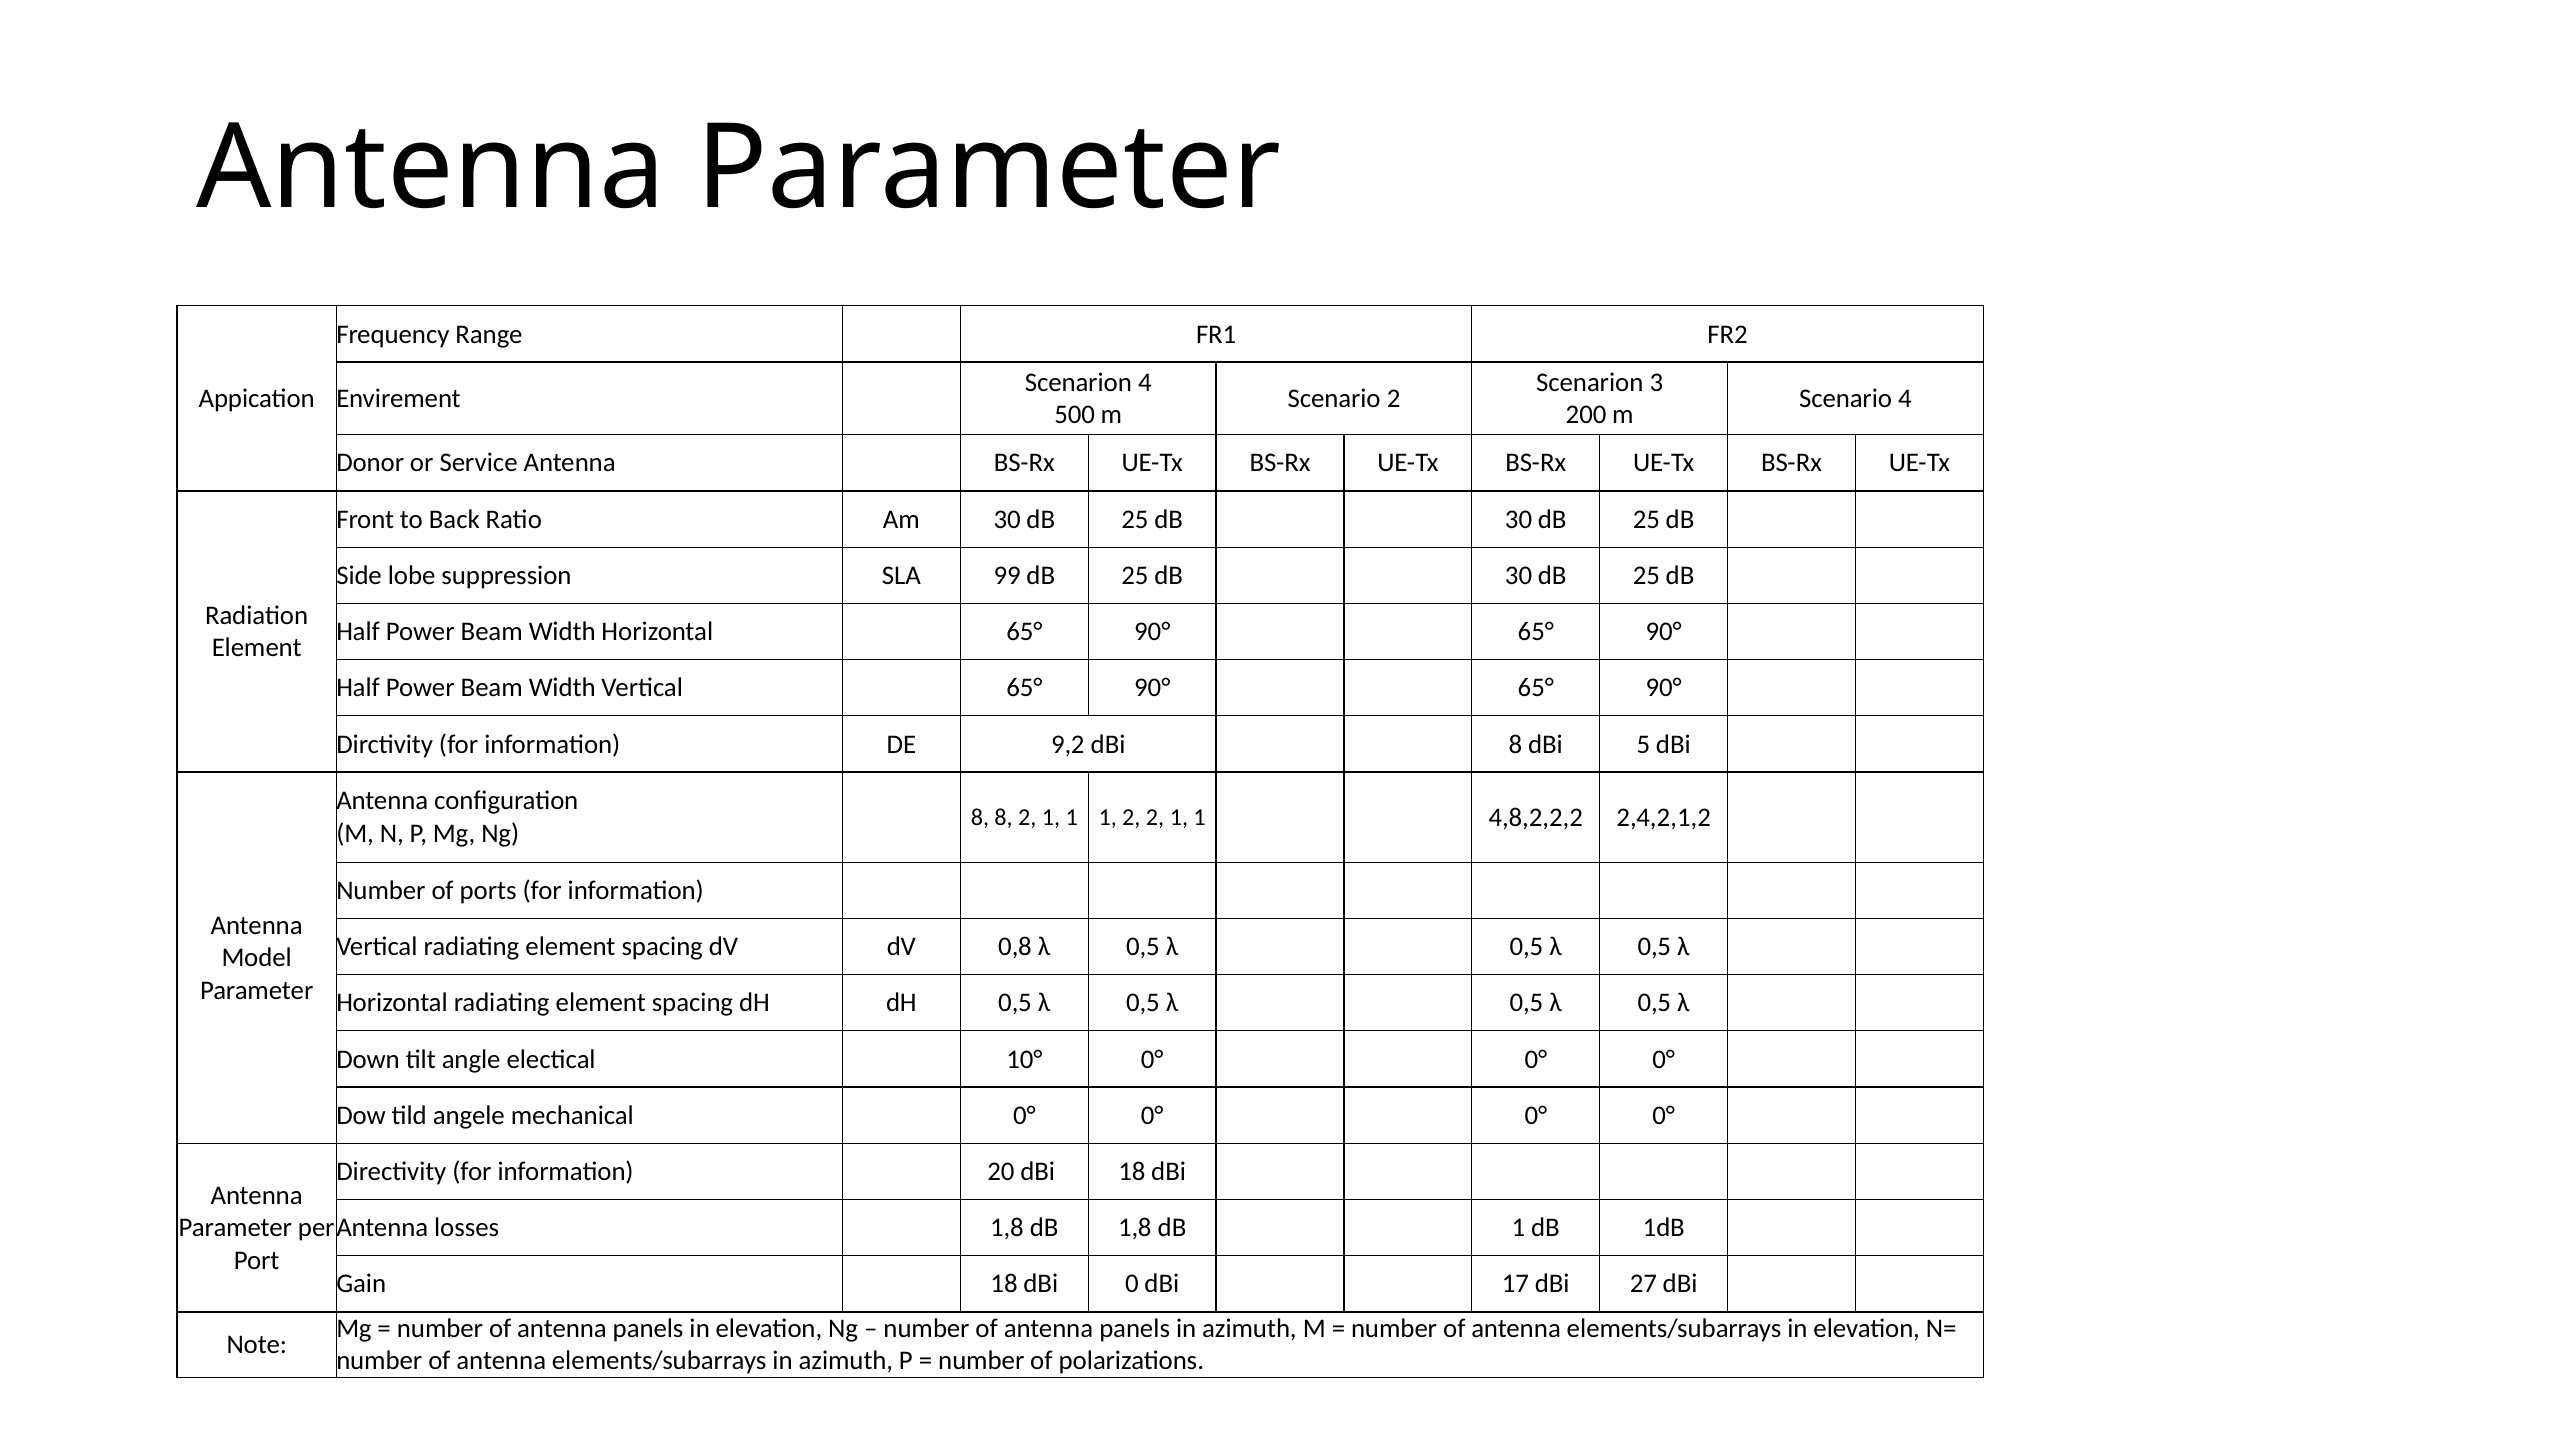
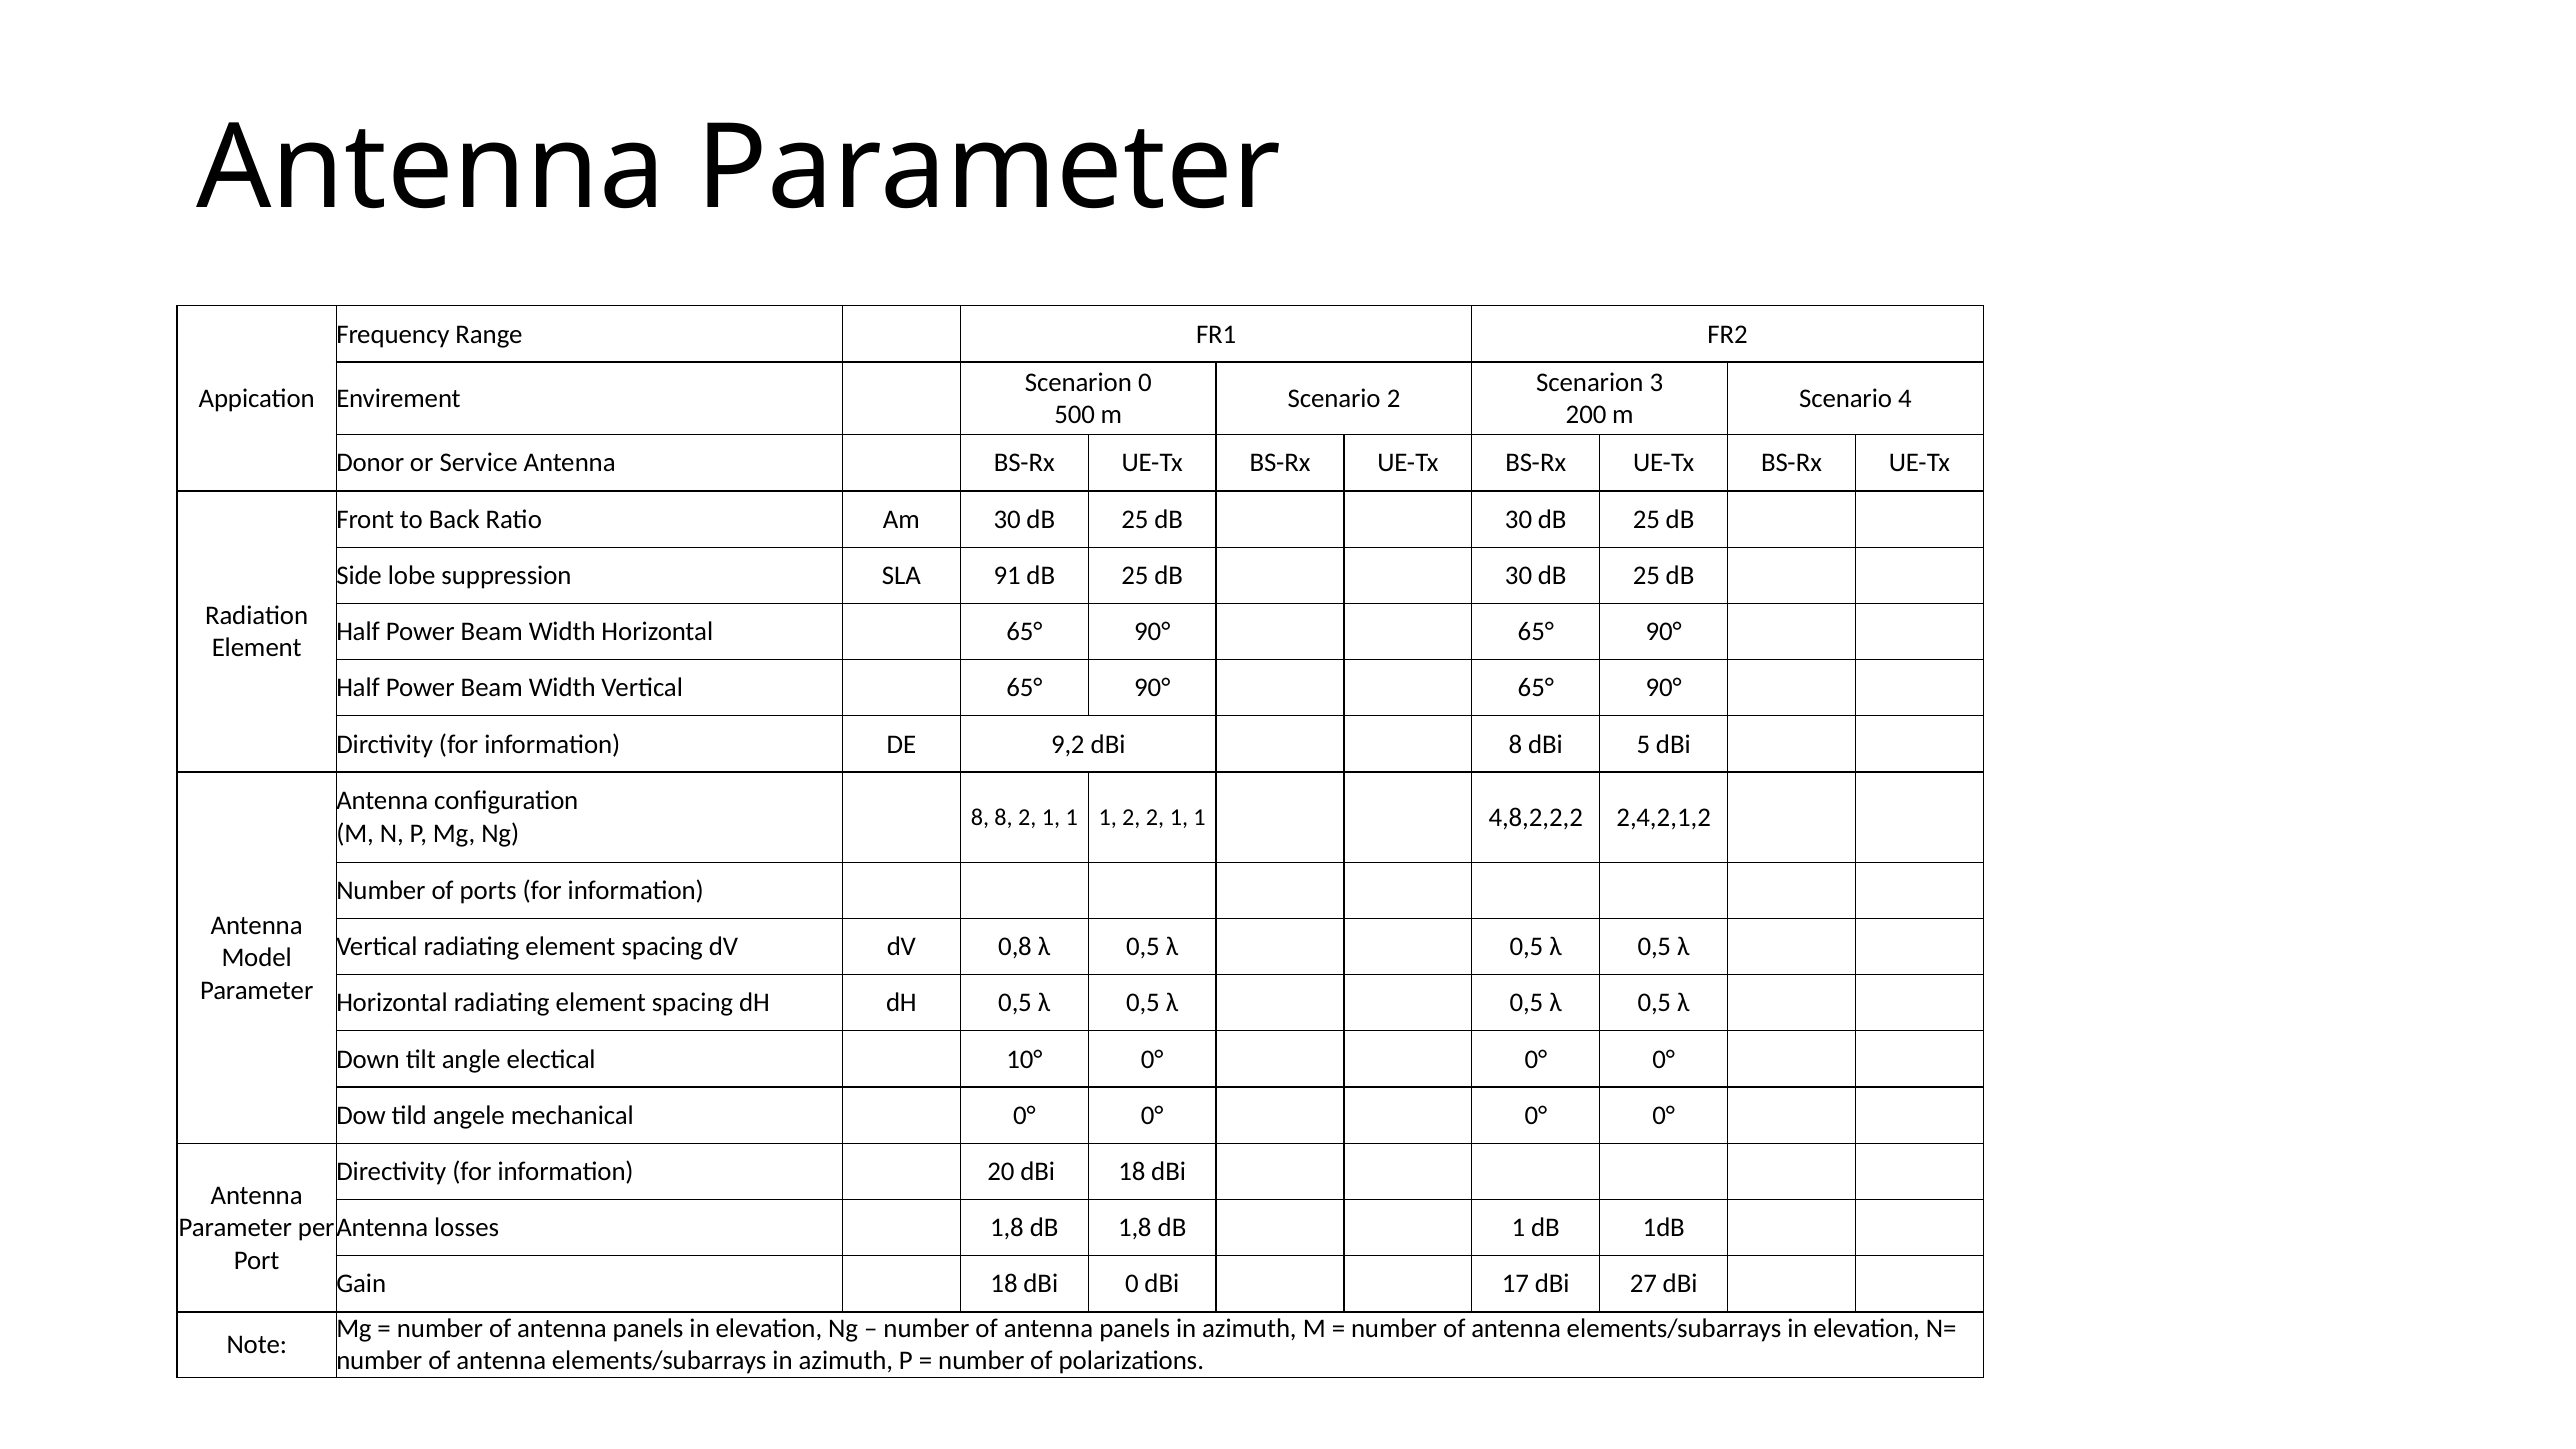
Scenarion 4: 4 -> 0 (1145, 382)
99: 99 -> 91 (1007, 576)
